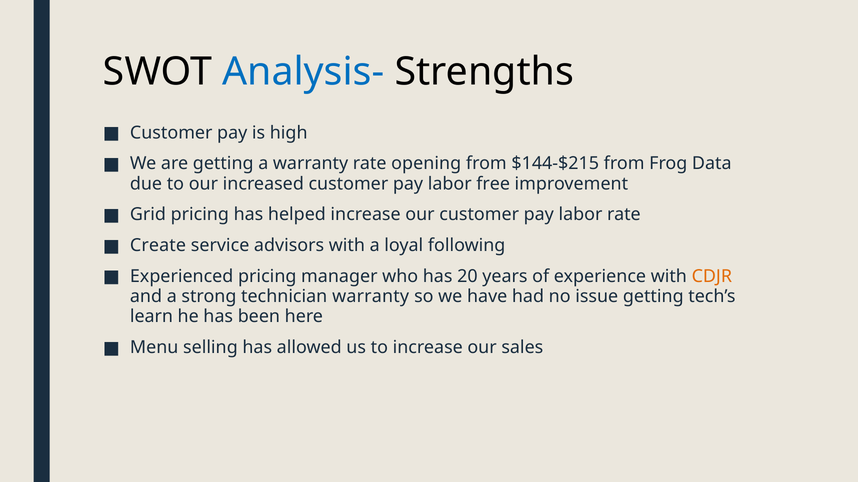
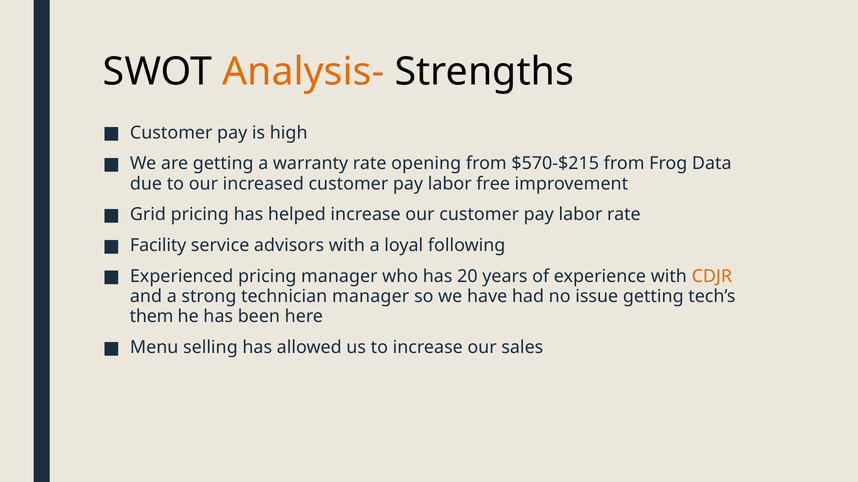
Analysis- colour: blue -> orange (303, 72)
$144-$215: $144-$215 -> $570-$215 (555, 164)
Create: Create -> Facility (158, 246)
technician warranty: warranty -> manager (371, 297)
learn: learn -> them (152, 317)
